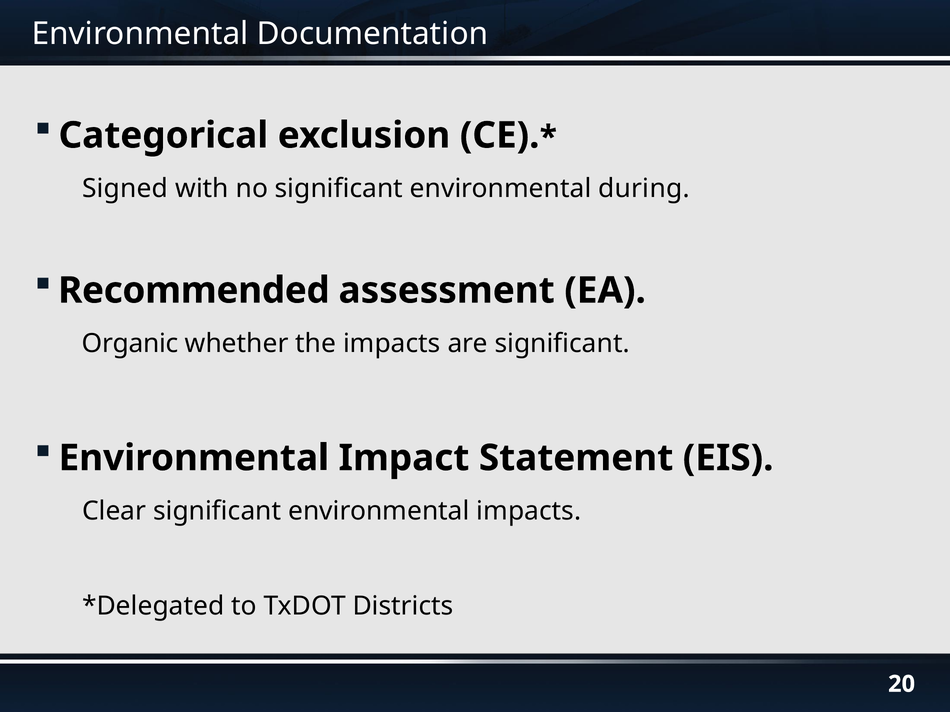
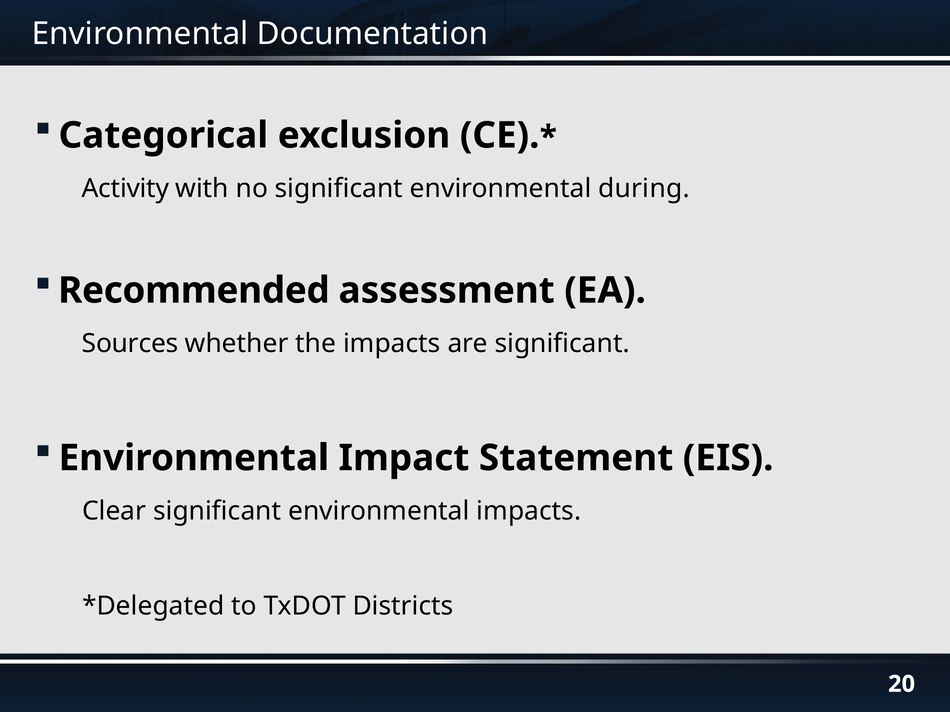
Signed: Signed -> Activity (125, 189)
Organic: Organic -> Sources (130, 344)
